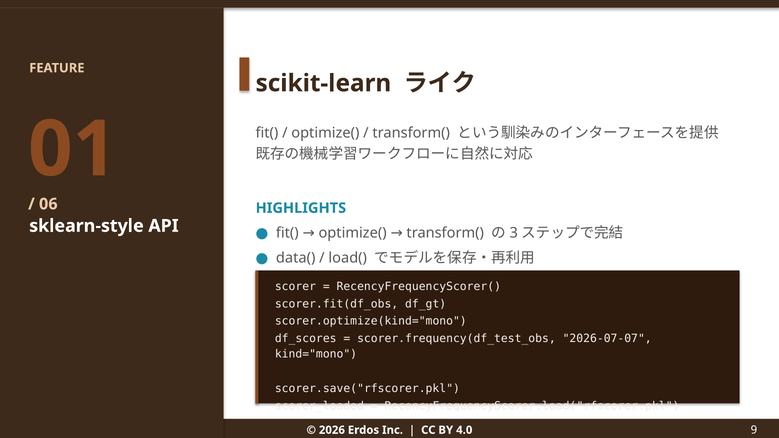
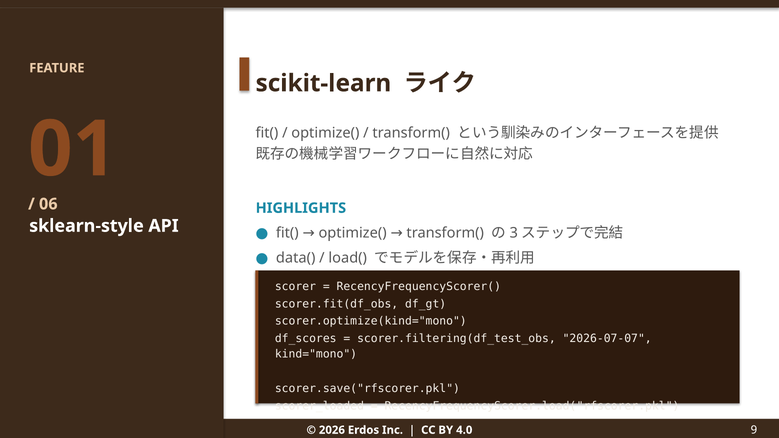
scorer.frequency(df_test_obs: scorer.frequency(df_test_obs -> scorer.filtering(df_test_obs (456, 339)
